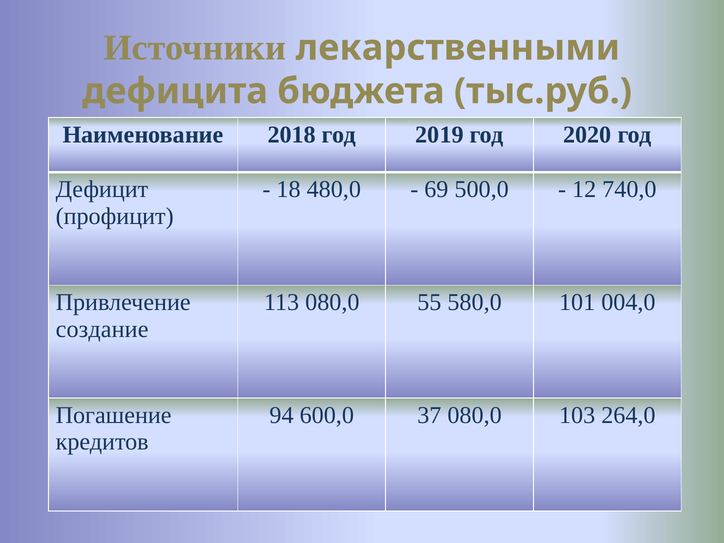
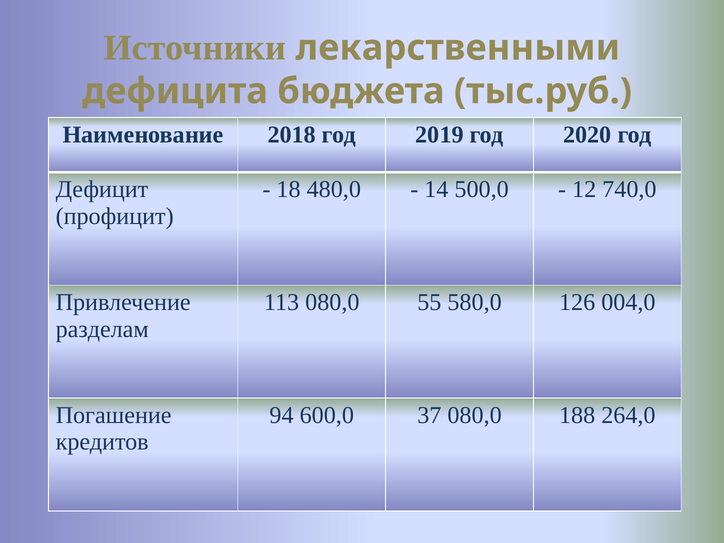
69: 69 -> 14 (436, 190)
101: 101 -> 126 (577, 302)
создание: создание -> разделам (102, 329)
103: 103 -> 188 (577, 415)
